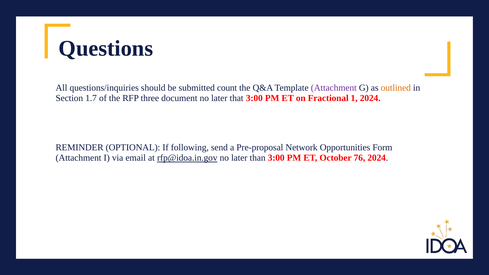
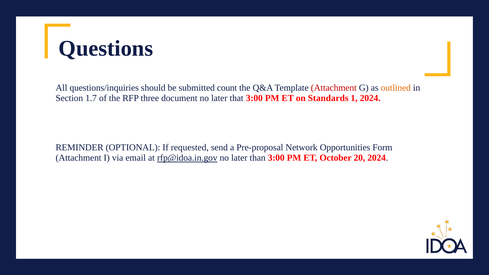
Attachment colour: purple -> red (334, 88)
Fractional: Fractional -> Standards (328, 98)
following: following -> requested (190, 148)
76: 76 -> 20 (359, 158)
